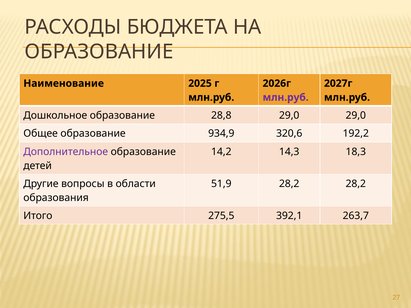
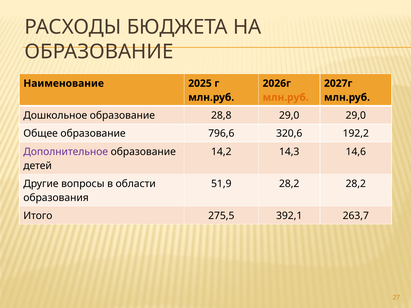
млн.руб colour: purple -> orange (286, 97)
934,9: 934,9 -> 796,6 (221, 134)
18,3: 18,3 -> 14,6 (356, 152)
